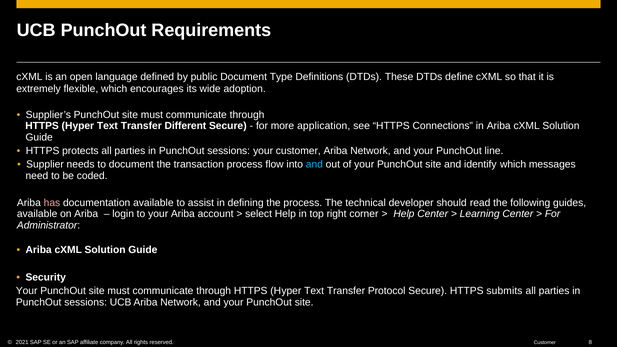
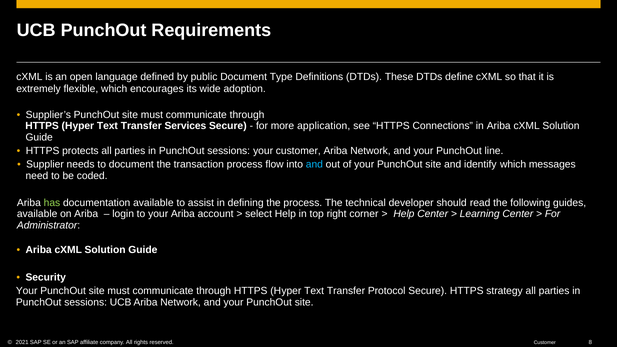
Different: Different -> Services (185, 126)
has colour: pink -> light green (52, 203)
submits: submits -> strategy (505, 291)
